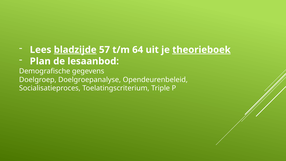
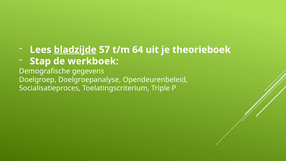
theorieboek underline: present -> none (201, 50)
Plan: Plan -> Stap (40, 61)
lesaanbod: lesaanbod -> werkboek (93, 61)
